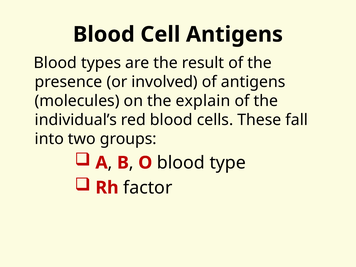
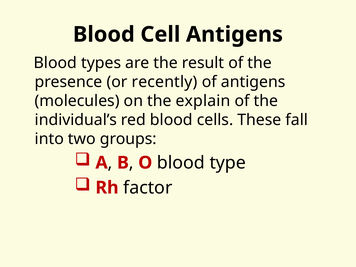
involved: involved -> recently (164, 82)
